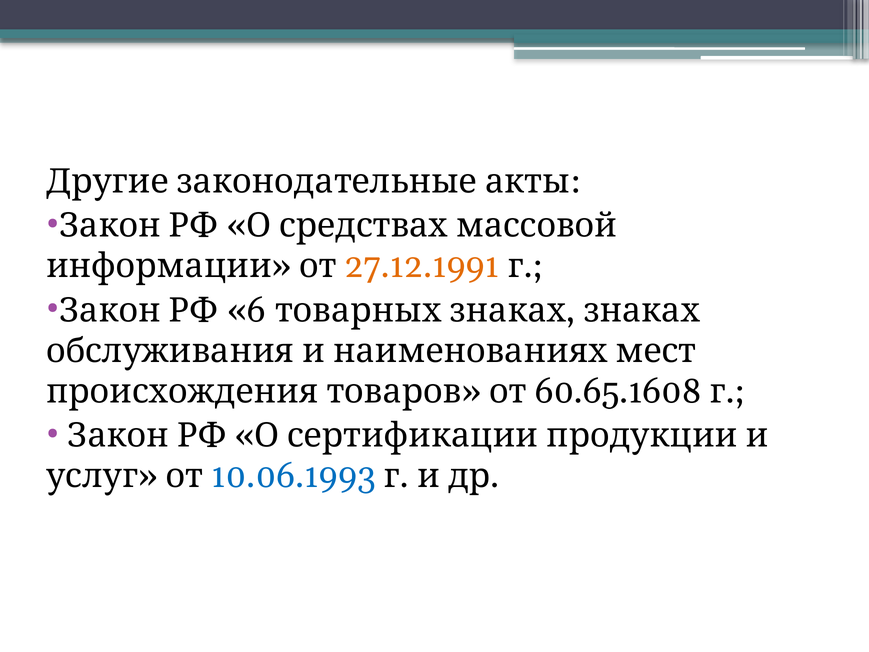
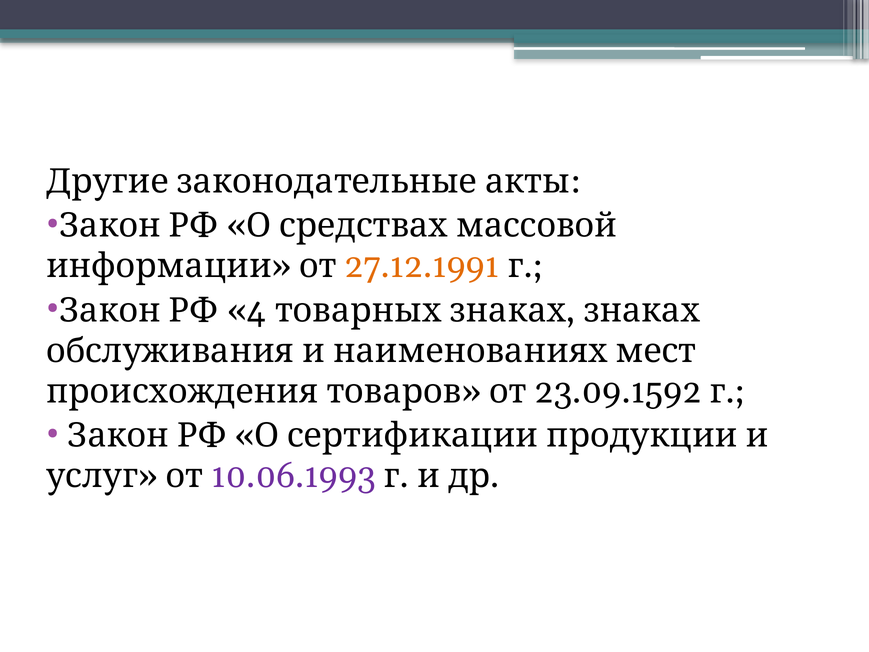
6: 6 -> 4 (247, 310)
60.65.1608: 60.65.1608 -> 23.09.1592 (618, 391)
10.06.1993 colour: blue -> purple (293, 476)
